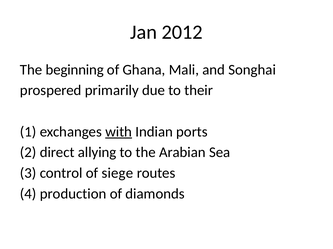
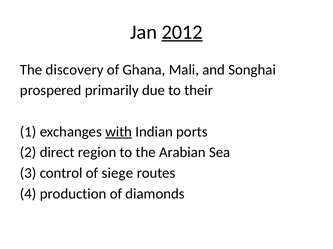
2012 underline: none -> present (182, 32)
beginning: beginning -> discovery (75, 70)
allying: allying -> region (97, 153)
